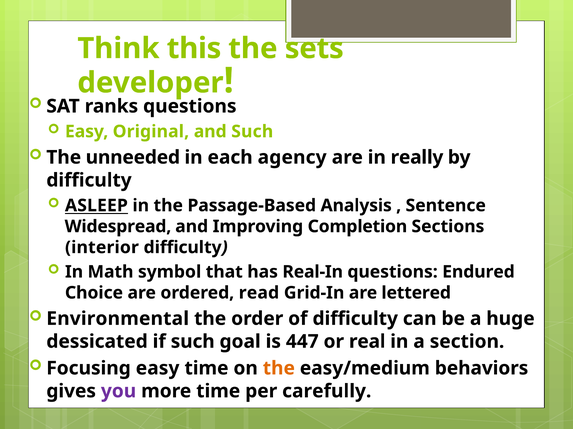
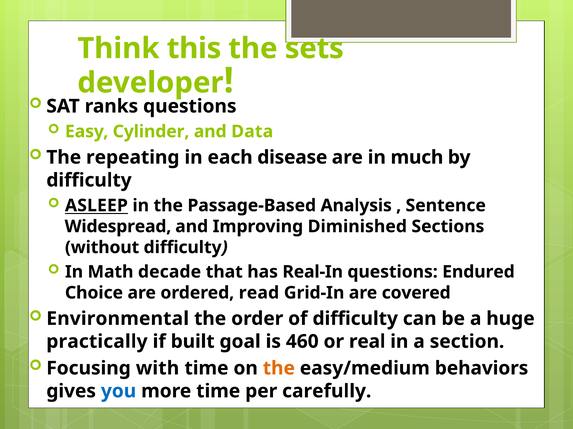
Original: Original -> Cylinder (151, 132)
and Such: Such -> Data (252, 132)
unneeded: unneeded -> repeating (133, 158)
agency: agency -> disease (292, 158)
really: really -> much (417, 158)
Completion: Completion -> Diminished (357, 227)
interior: interior -> without (102, 248)
symbol: symbol -> decade (170, 272)
lettered: lettered -> covered (416, 293)
dessicated: dessicated -> practically (97, 342)
if such: such -> built (193, 342)
447: 447 -> 460 (302, 342)
Focusing easy: easy -> with (158, 369)
you colour: purple -> blue (119, 392)
